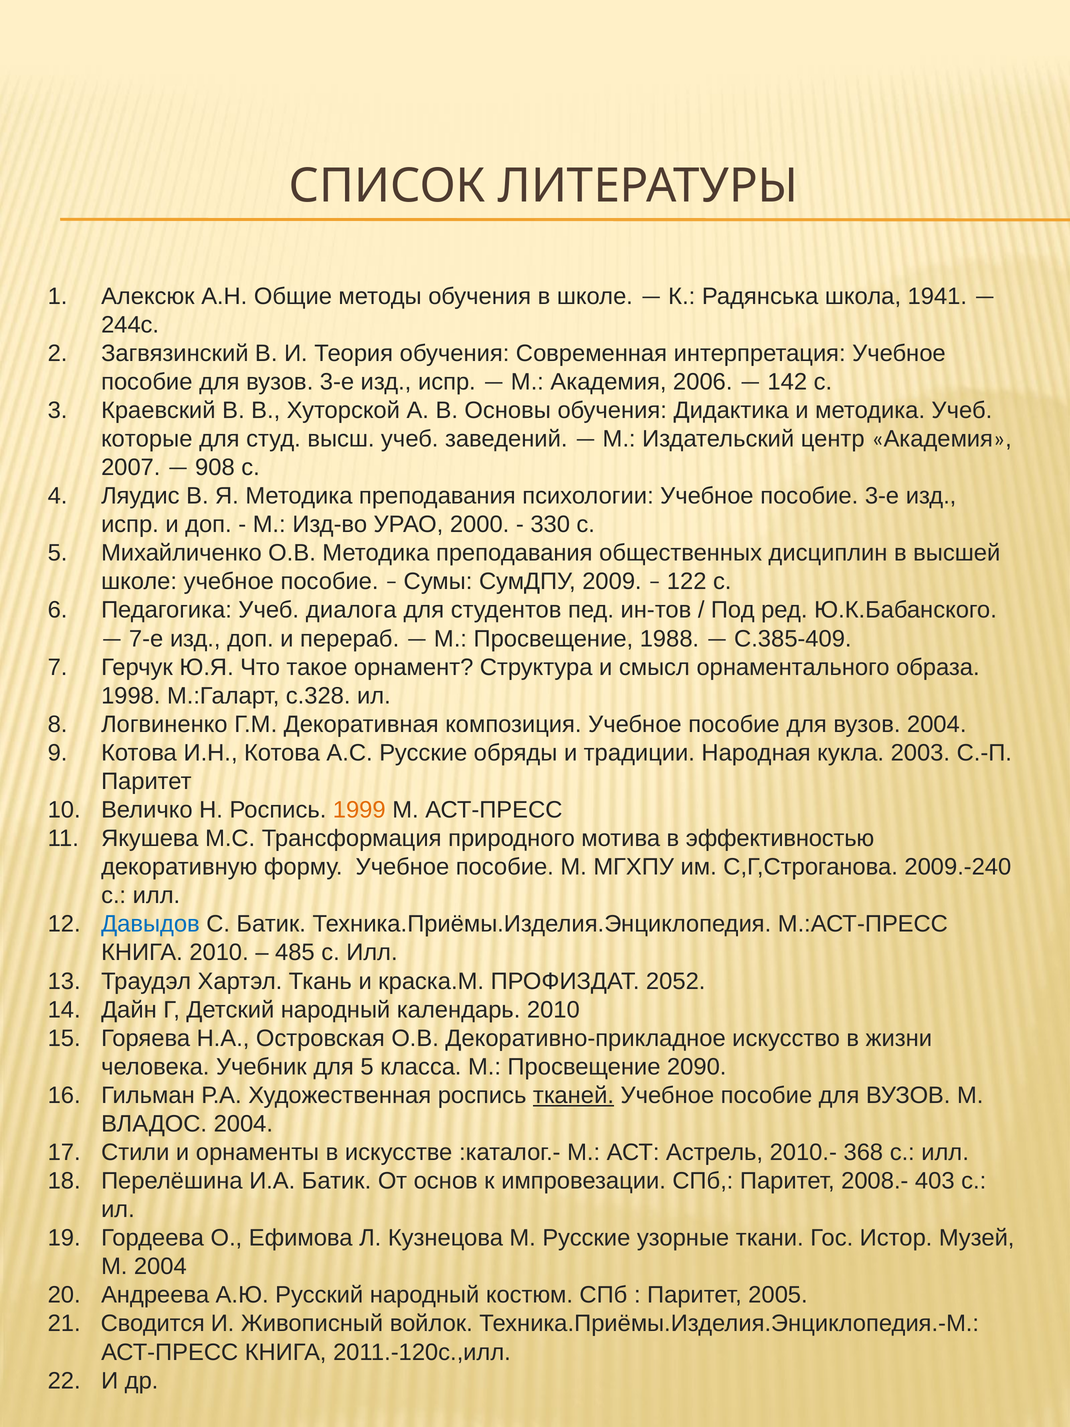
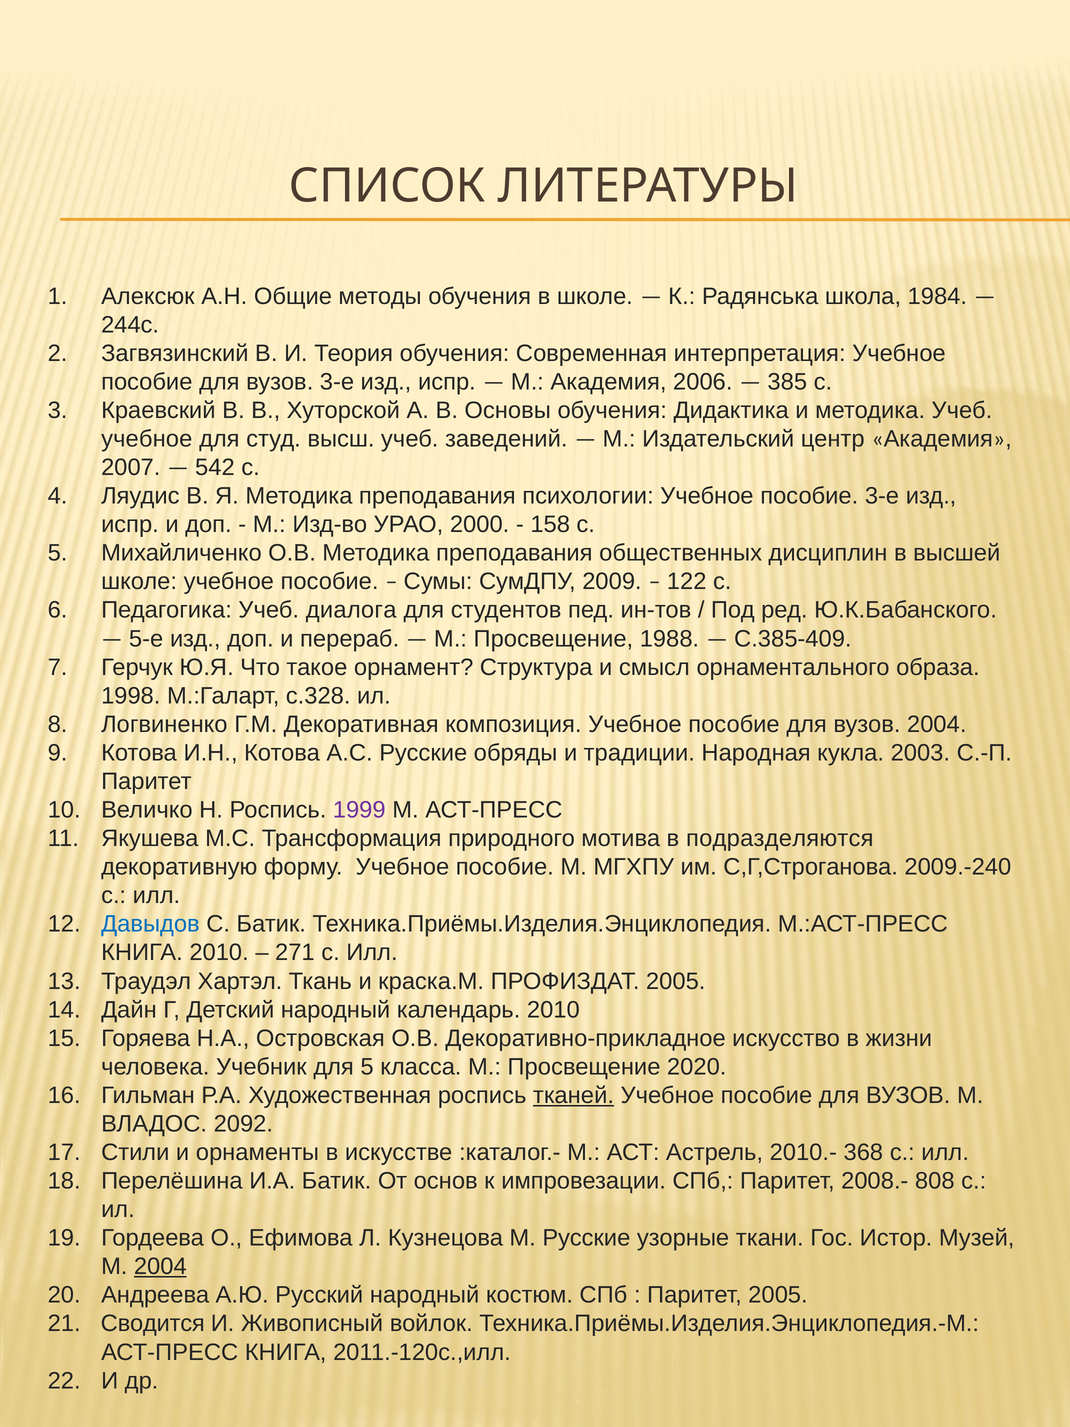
1941: 1941 -> 1984 (937, 296)
142: 142 -> 385 (787, 382)
которые: которые -> учебное (147, 439)
908: 908 -> 542 (215, 467)
330: 330 -> 158 (550, 524)
7-е: 7-е -> 5-е (146, 639)
1999 colour: orange -> purple (359, 810)
эффективностью: эффективностью -> подразделяются (780, 838)
485: 485 -> 271 (295, 952)
ПРОФИЗДАТ 2052: 2052 -> 2005 (676, 981)
2090: 2090 -> 2020 (697, 1067)
ВЛАДОС 2004: 2004 -> 2092 (243, 1124)
403: 403 -> 808 (935, 1181)
2004 underline: none -> present (160, 1266)
